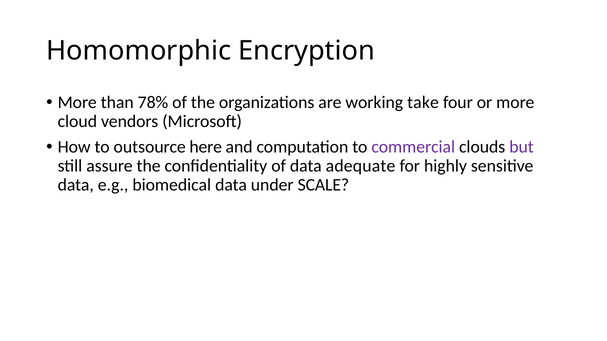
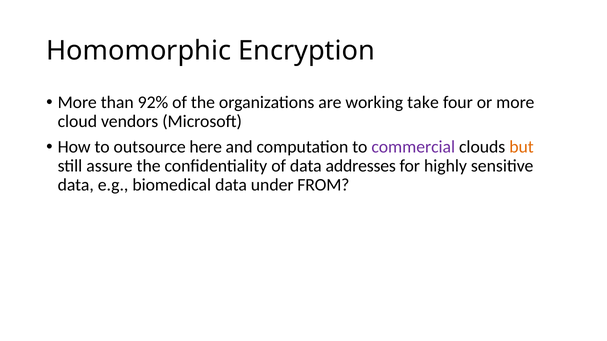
78%: 78% -> 92% (153, 103)
but colour: purple -> orange (522, 147)
adequate: adequate -> addresses (361, 166)
SCALE: SCALE -> FROM (323, 185)
